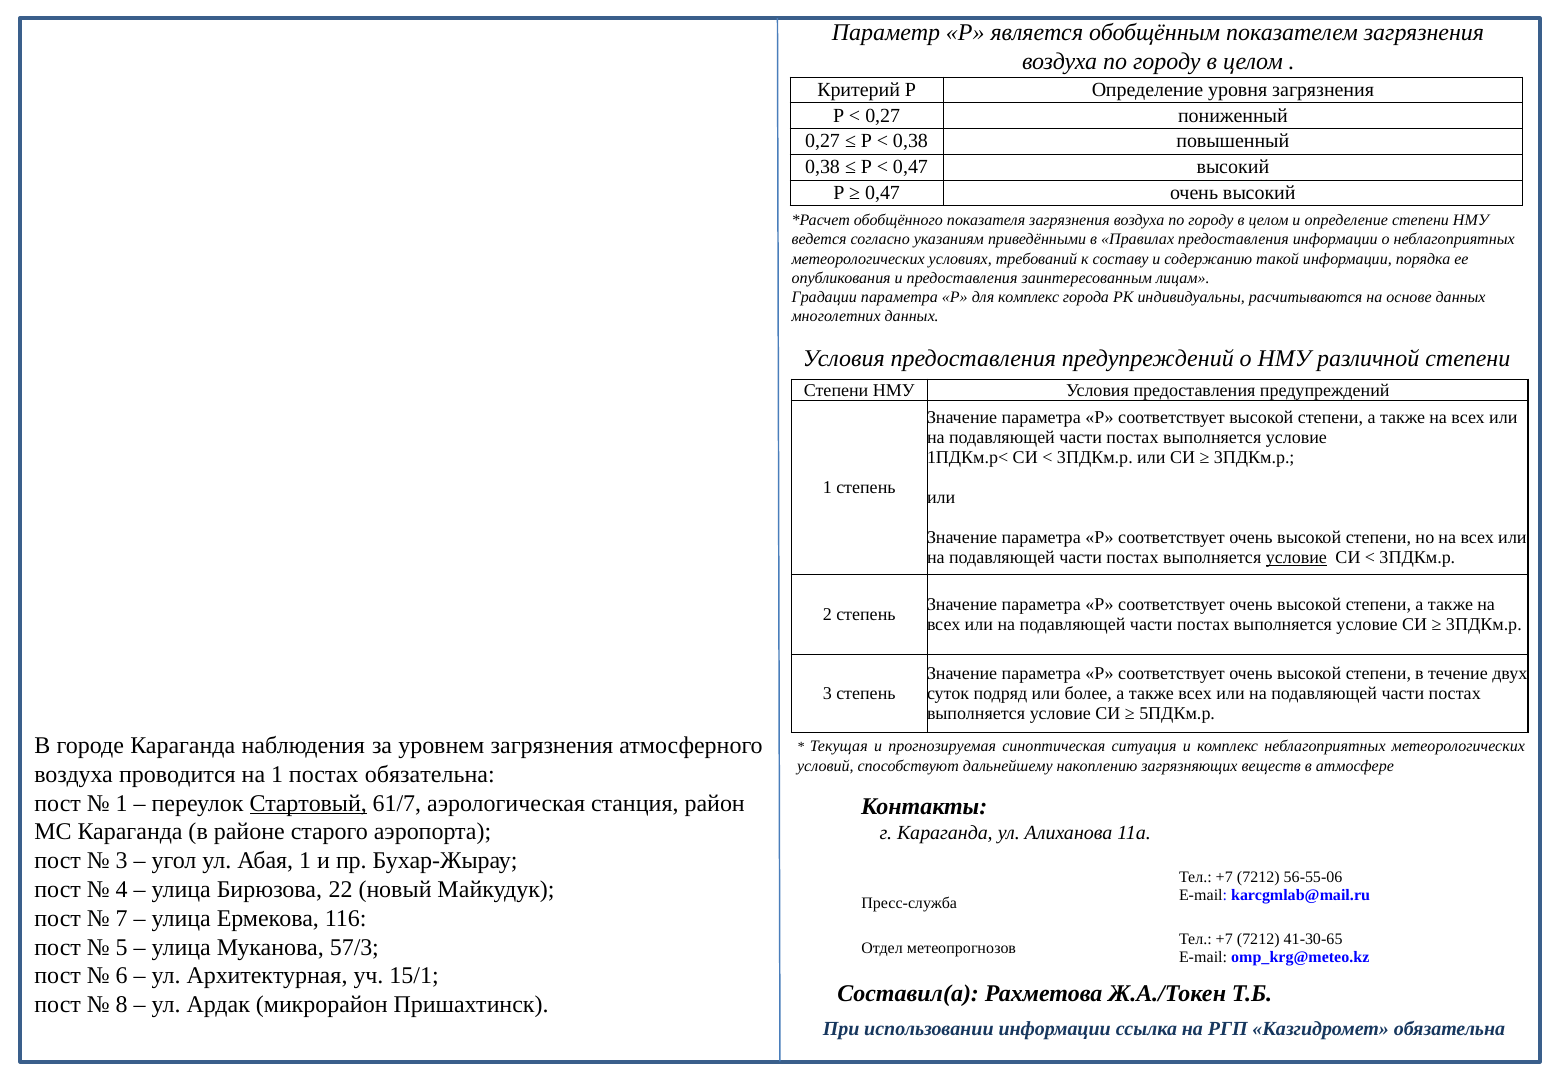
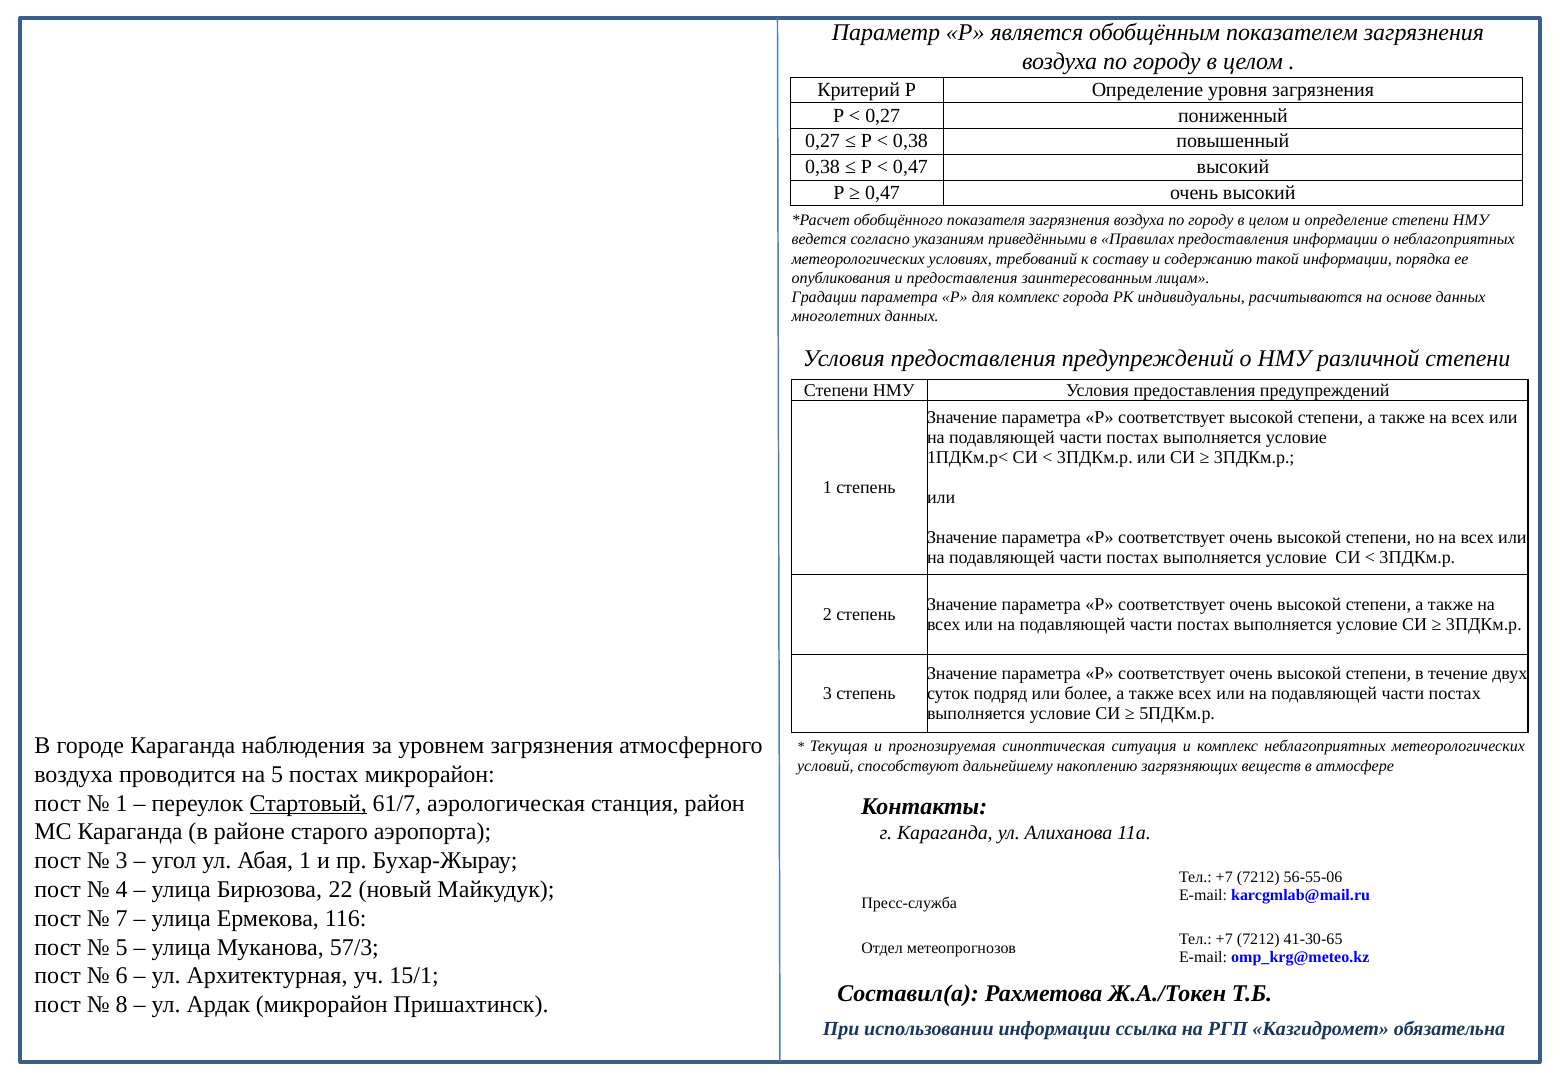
условие underline: present -> none (1296, 558)
на 1: 1 -> 5 (277, 774)
постах обязательна: обязательна -> микрорайон (430, 774)
